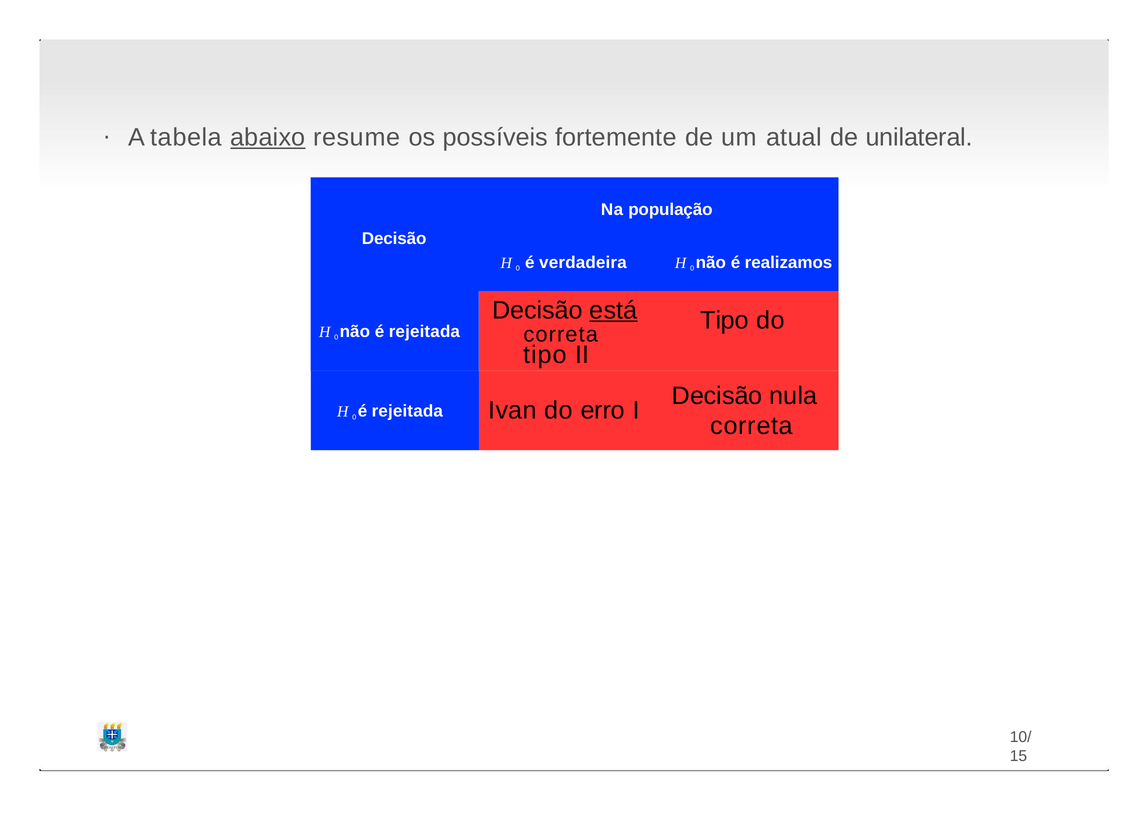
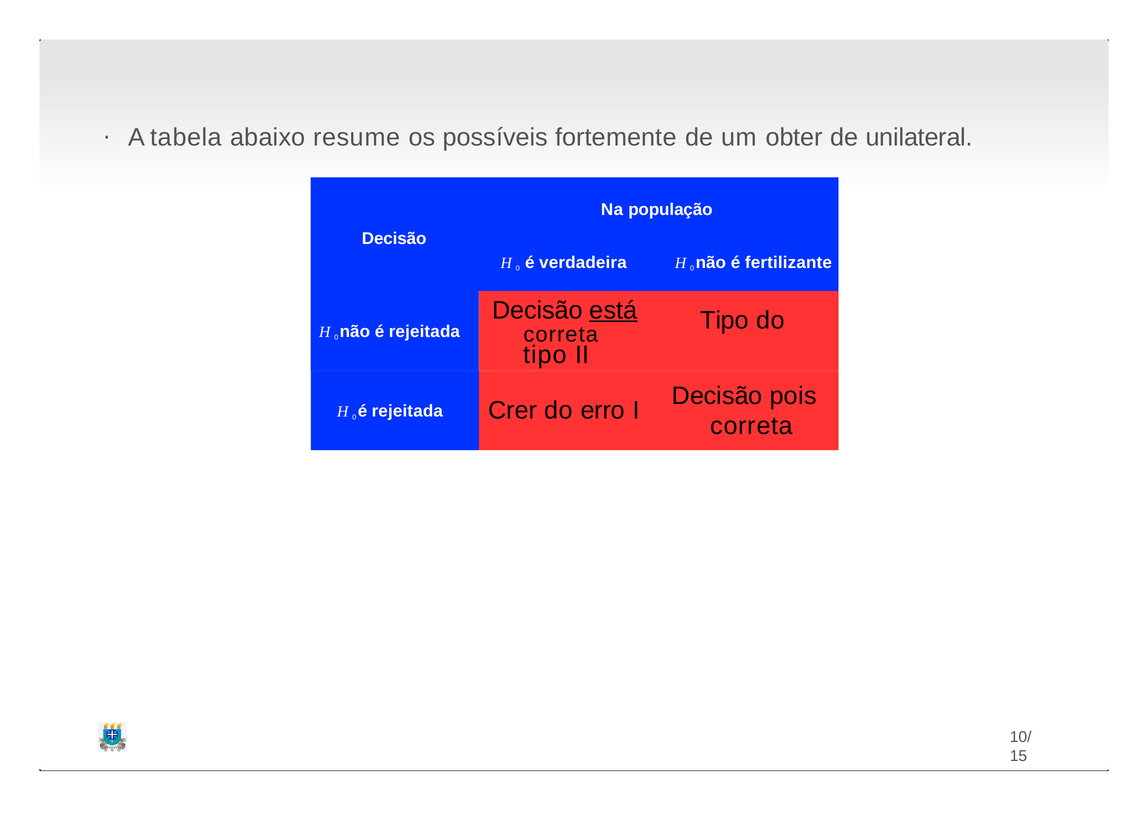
abaixo underline: present -> none (268, 137)
atual: atual -> obter (794, 137)
realizamos: realizamos -> fertilizante (788, 263)
nula: nula -> pois (793, 396)
Ivan: Ivan -> Crer (513, 411)
